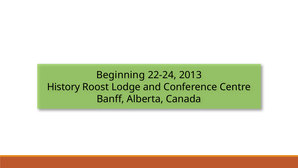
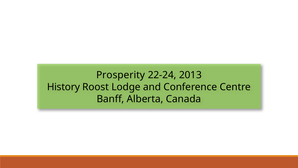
Beginning: Beginning -> Prosperity (121, 75)
